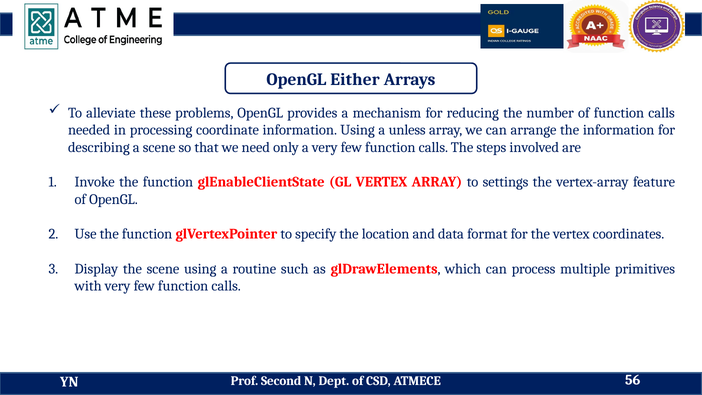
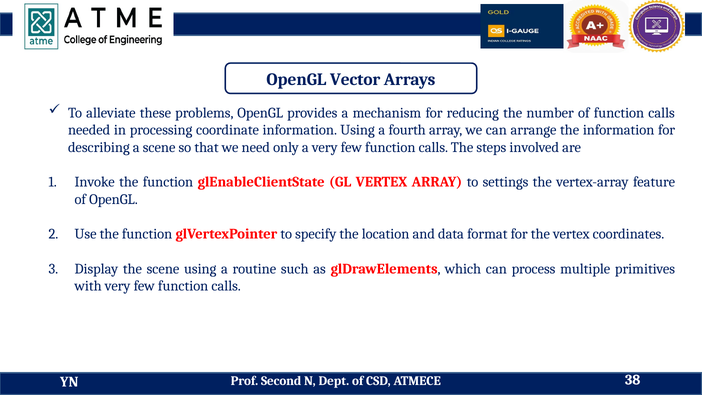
Either: Either -> Vector (355, 79)
unless: unless -> fourth (407, 130)
56: 56 -> 38 (633, 380)
